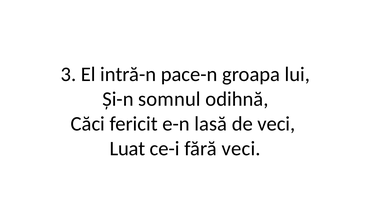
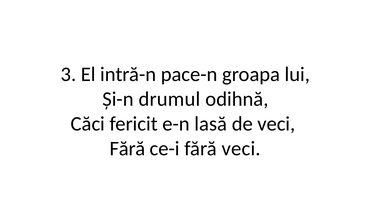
somnul: somnul -> drumul (169, 99)
Luat: Luat -> Fără (127, 148)
